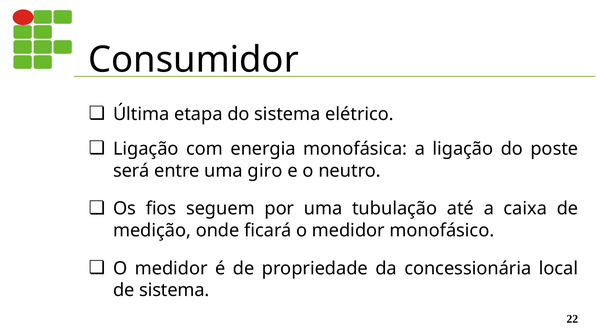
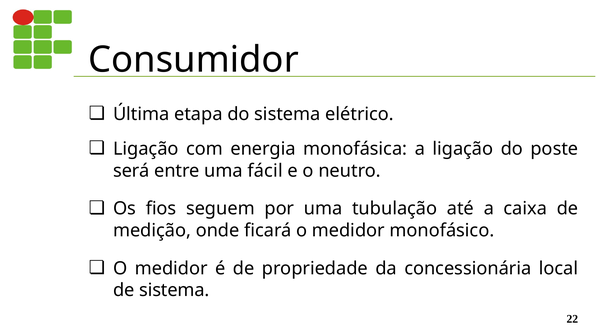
giro: giro -> fácil (265, 171)
